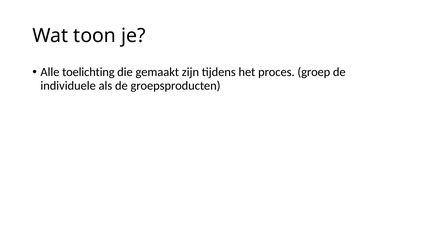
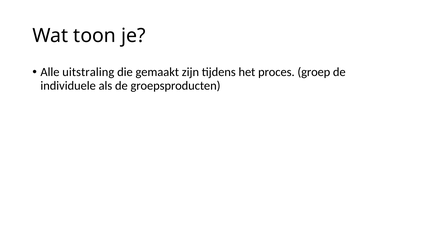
toelichting: toelichting -> uitstraling (88, 72)
